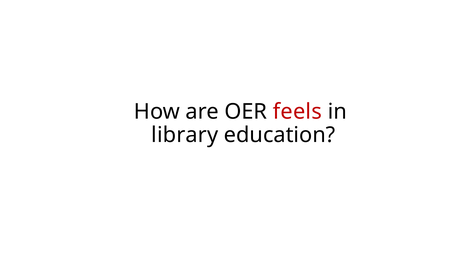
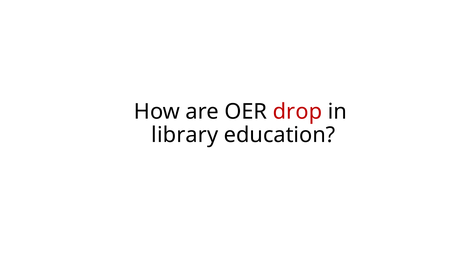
feels: feels -> drop (297, 112)
